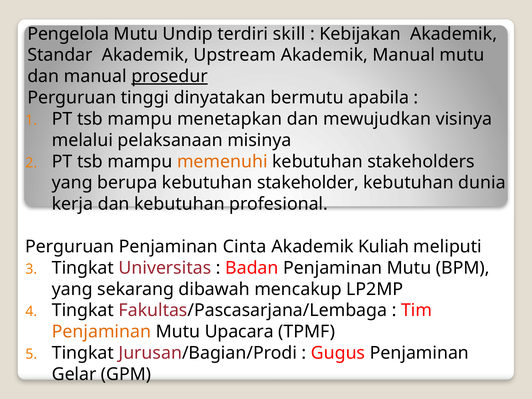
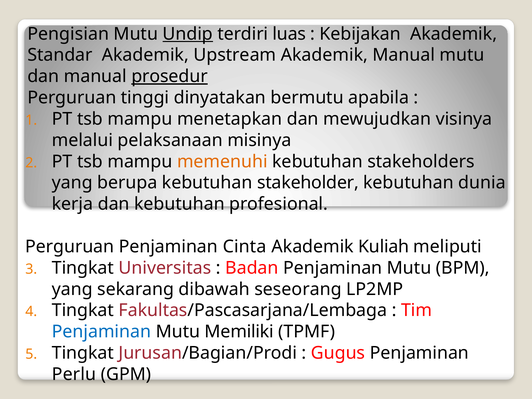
Pengelola: Pengelola -> Pengisian (68, 34)
Undip underline: none -> present (188, 34)
skill: skill -> luas (289, 34)
mencakup: mencakup -> seseorang (298, 289)
Penjaminan colour: orange -> blue (101, 332)
Upacara: Upacara -> Memiliki (239, 332)
Gelar: Gelar -> Perlu (74, 374)
